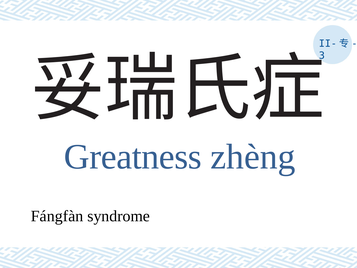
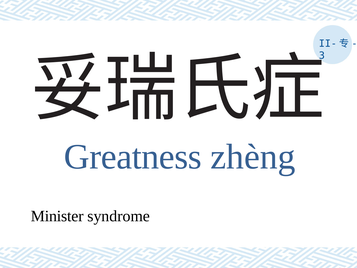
Fángfàn: Fángfàn -> Minister (57, 216)
